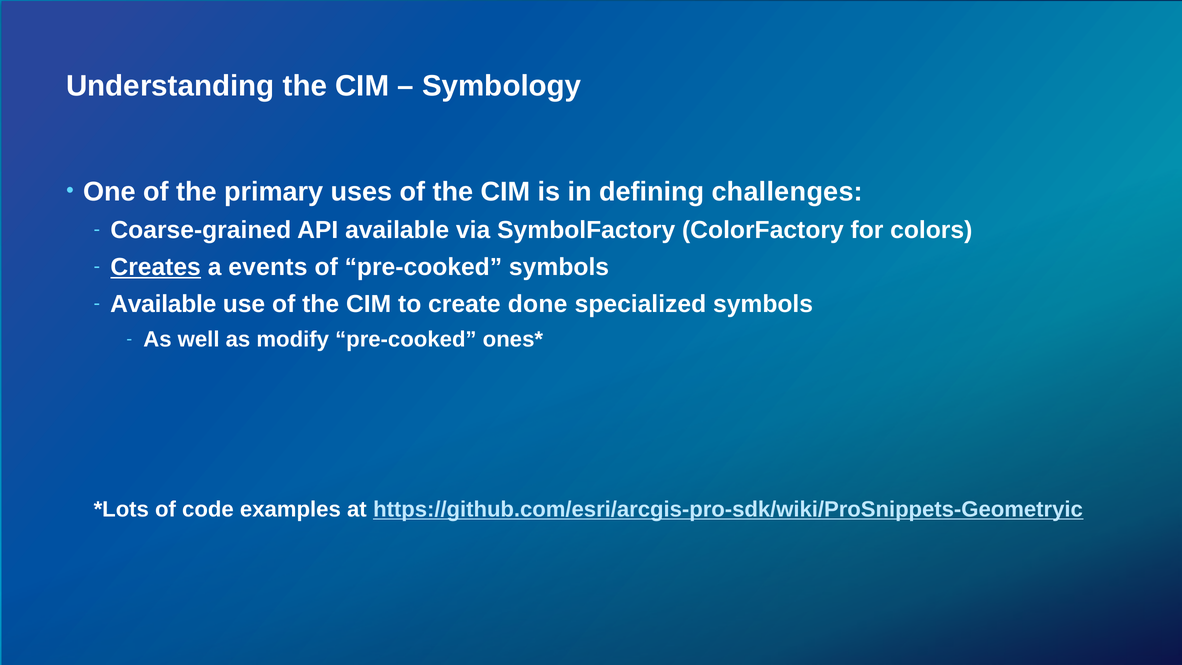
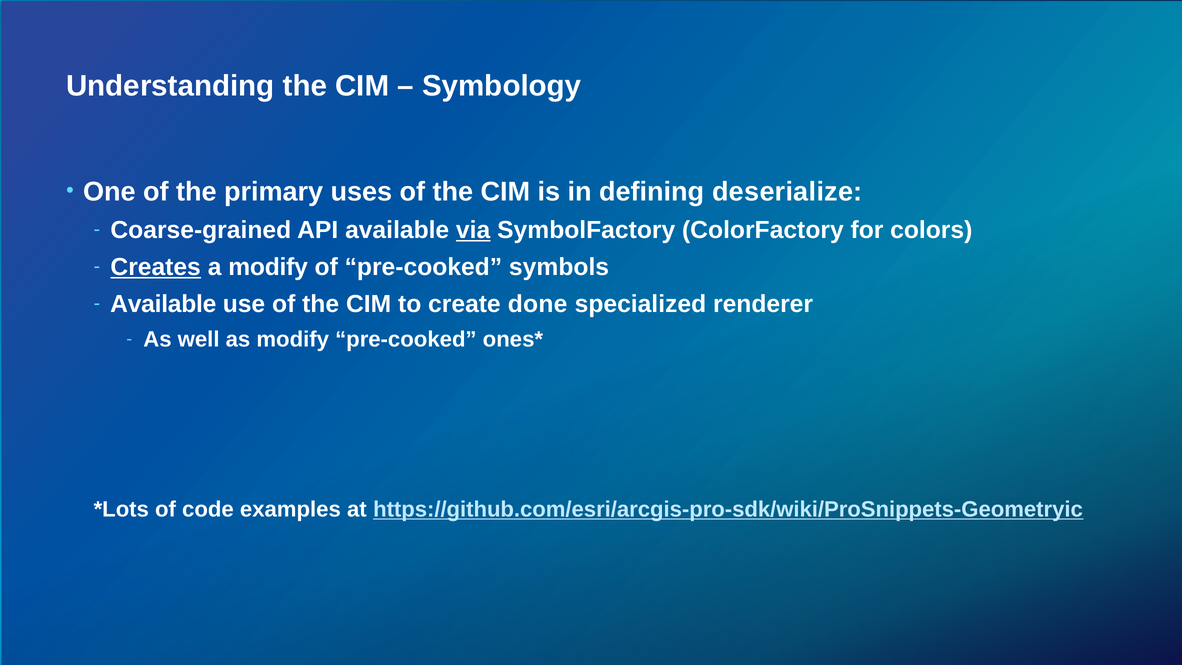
challenges: challenges -> deserialize (787, 192)
via underline: none -> present (473, 230)
a events: events -> modify (268, 267)
specialized symbols: symbols -> renderer (763, 304)
